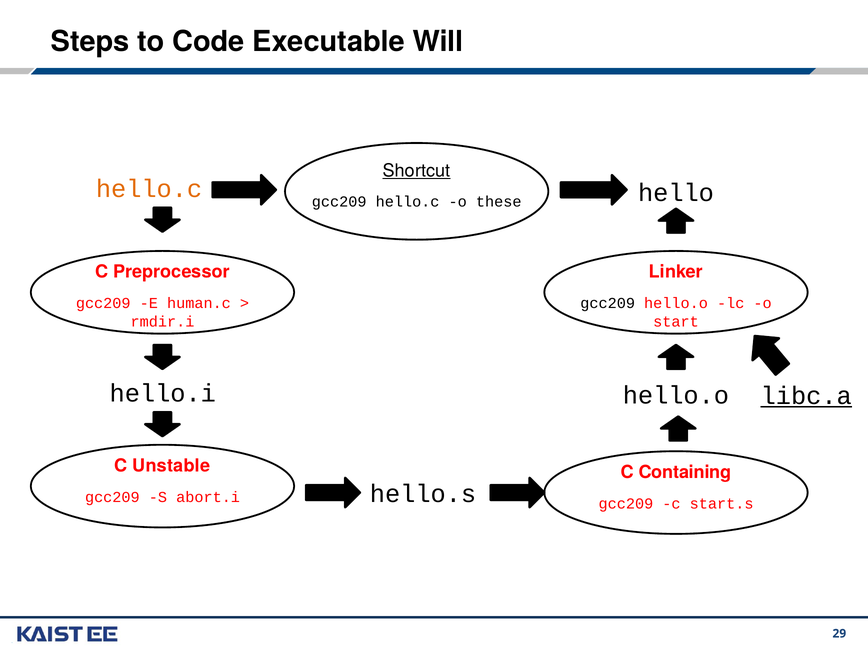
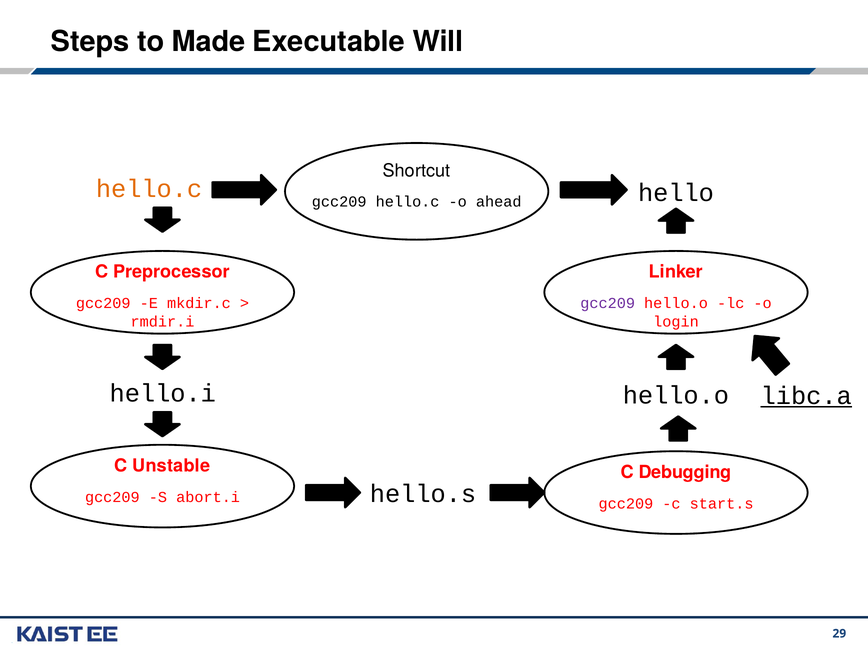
Code: Code -> Made (209, 42)
Shortcut underline: present -> none (417, 171)
these: these -> ahead (499, 202)
human.c: human.c -> mkdir.c (199, 303)
gcc209 colour: black -> purple (608, 303)
start: start -> login (676, 322)
Containing: Containing -> Debugging (685, 472)
